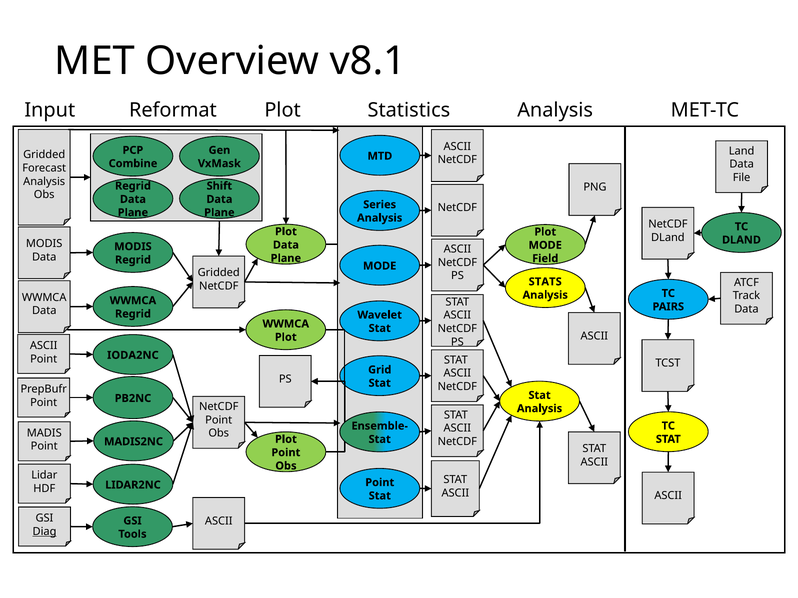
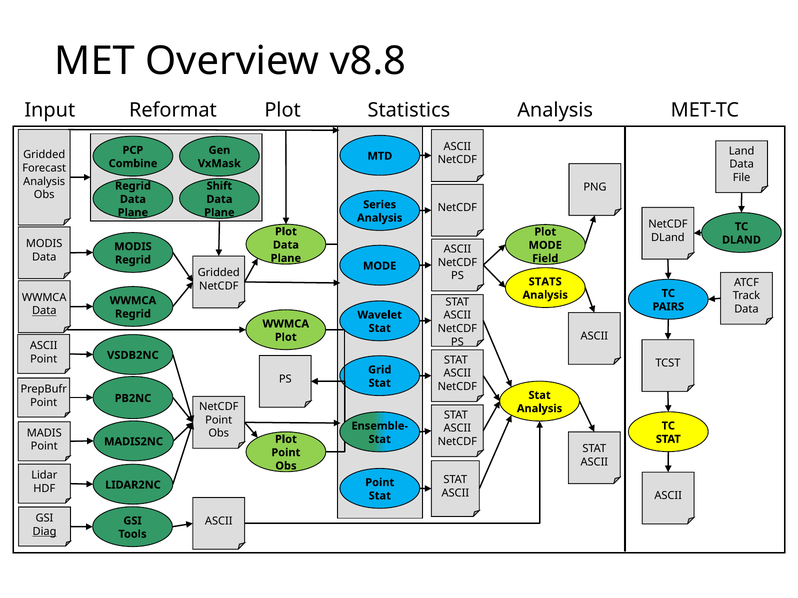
v8.1: v8.1 -> v8.8 (368, 61)
Data underline: none -> present (44, 311)
IODA2NC: IODA2NC -> VSDB2NC (133, 356)
